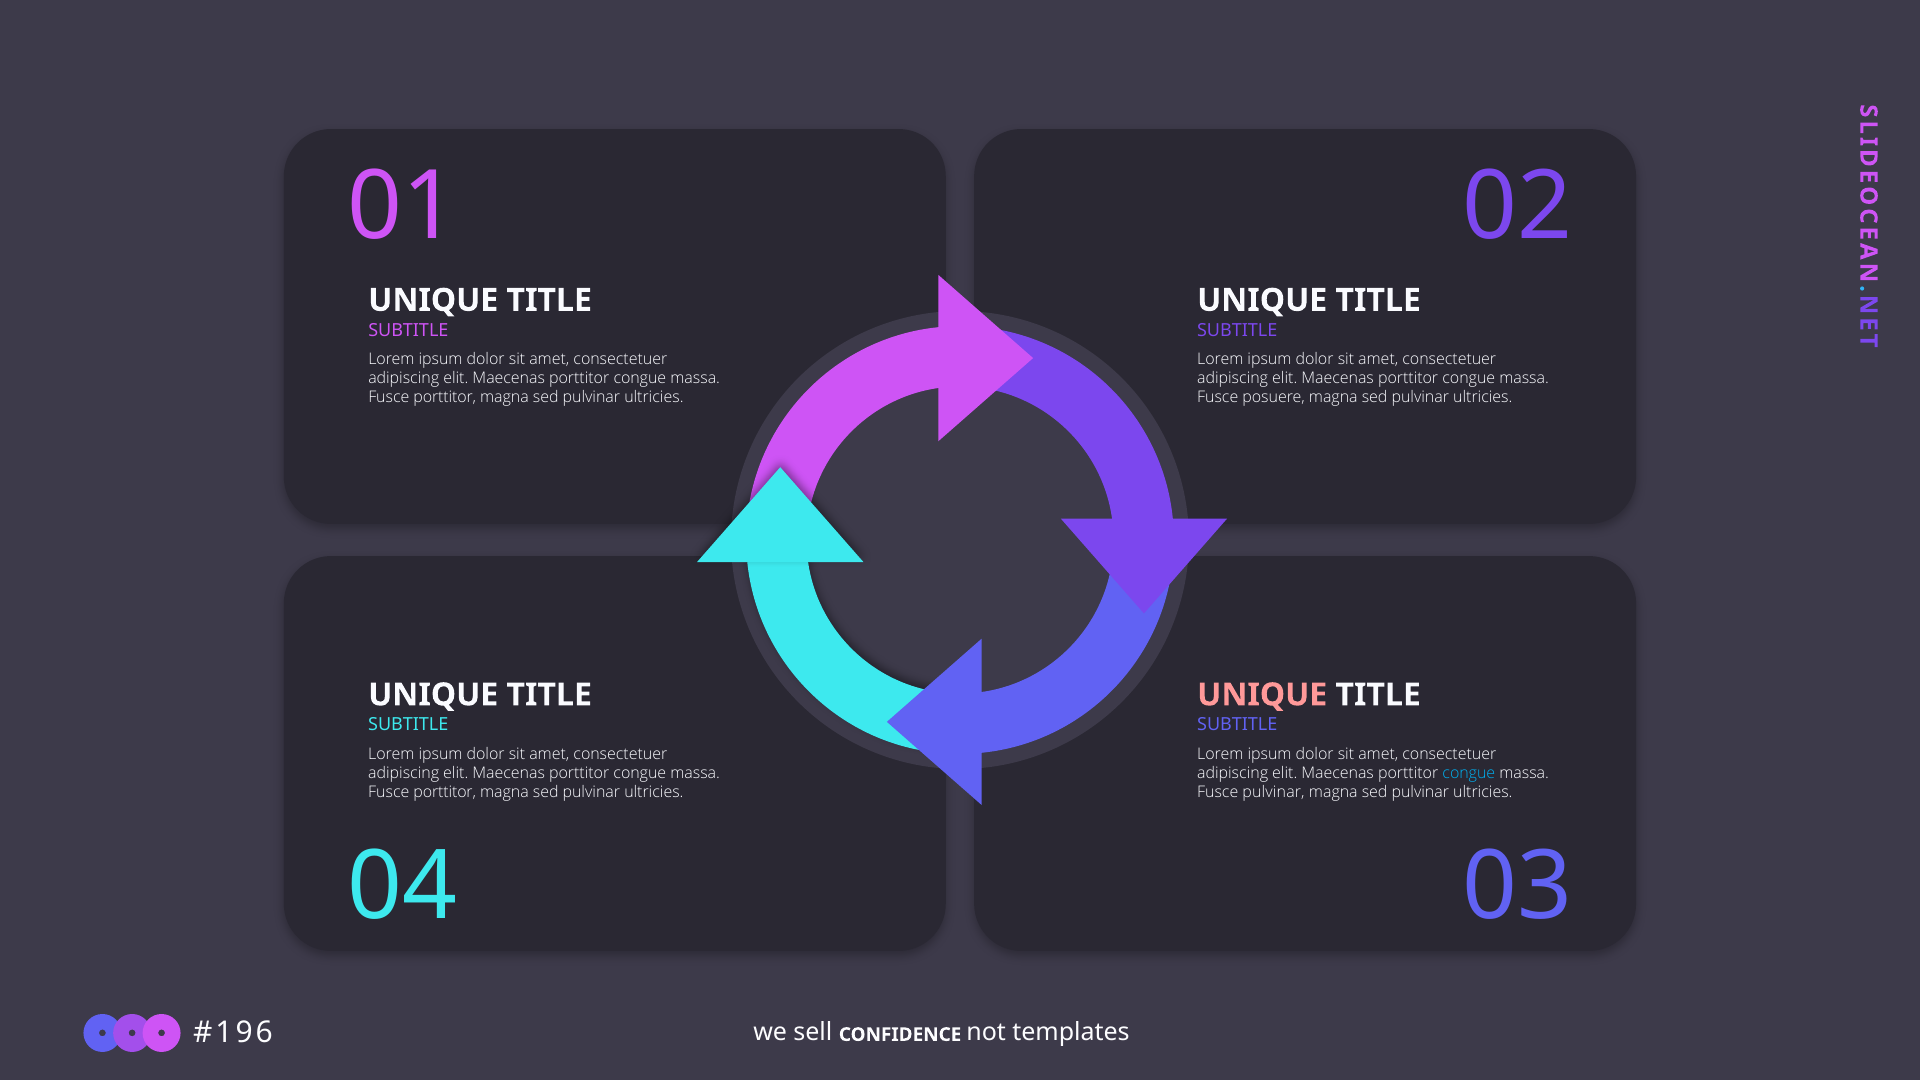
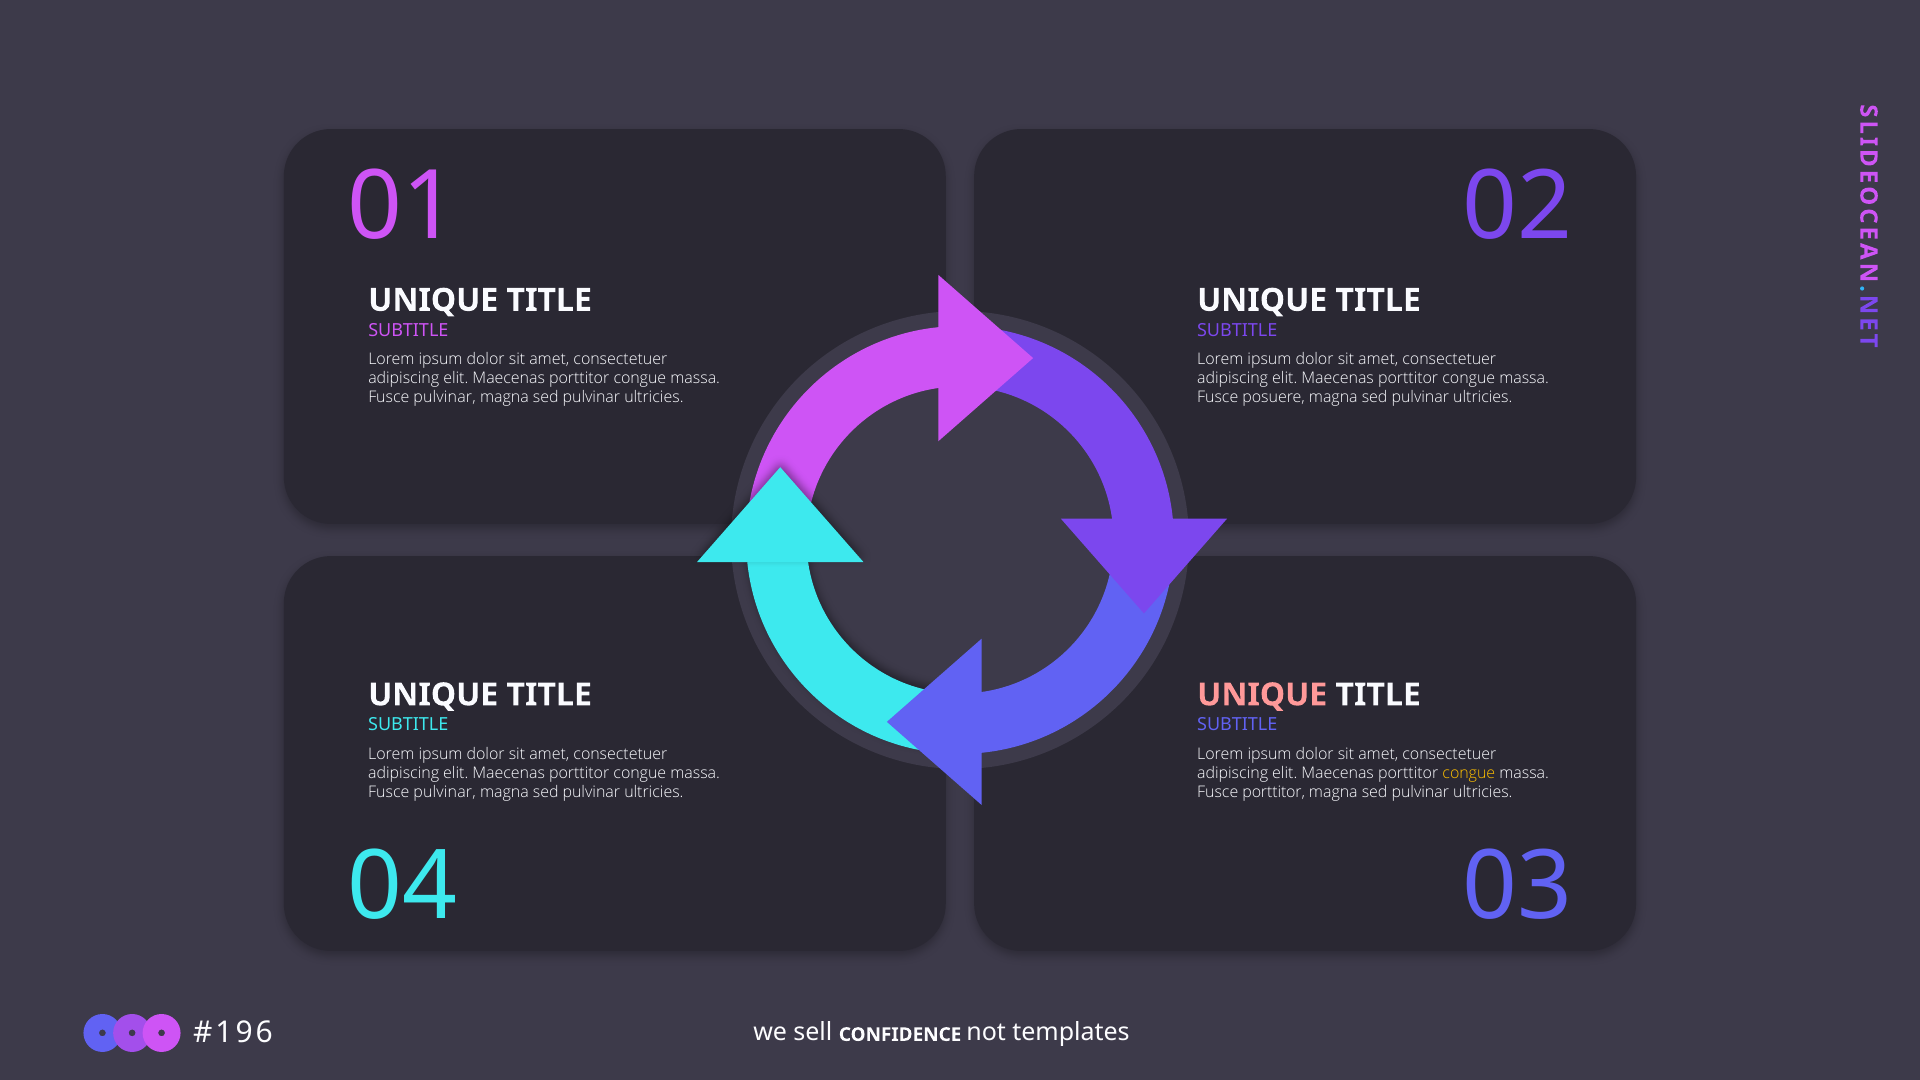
porttitor: porttitor -> pulvinar (445, 398)
congue colour: light blue -> yellow (1469, 773)
porttitor: porttitor -> pulvinar (445, 792)
Fusce pulvinar: pulvinar -> porttitor (1274, 792)
